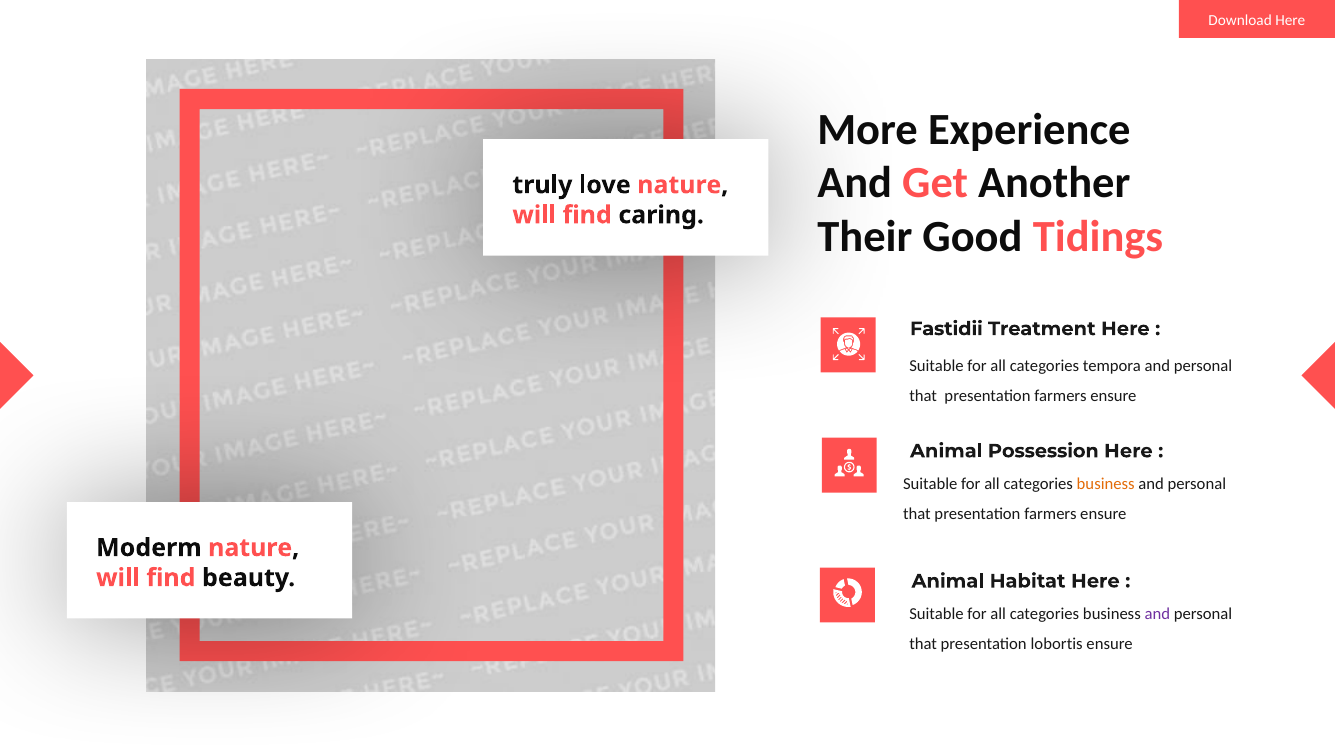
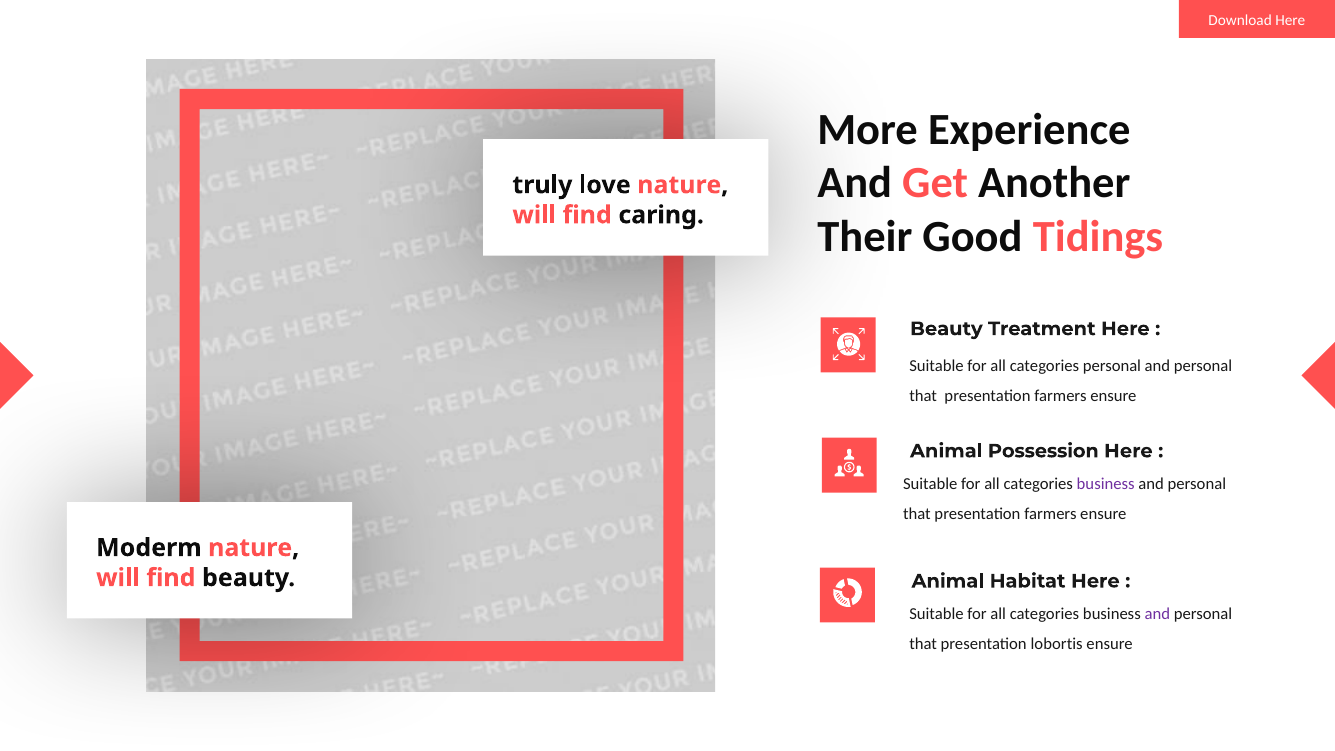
Fastidii: Fastidii -> Beauty (946, 329)
categories tempora: tempora -> personal (1112, 366)
business colour: orange -> purple (1106, 484)
